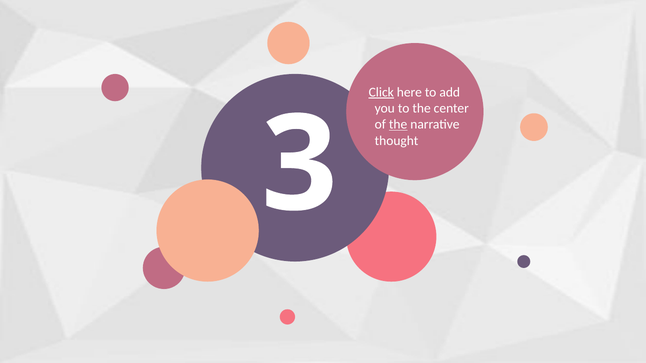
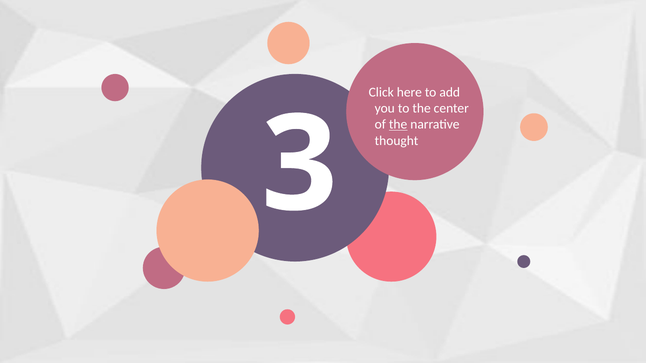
Click underline: present -> none (381, 92)
